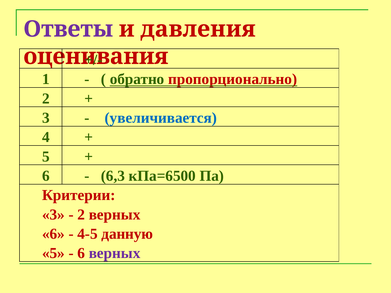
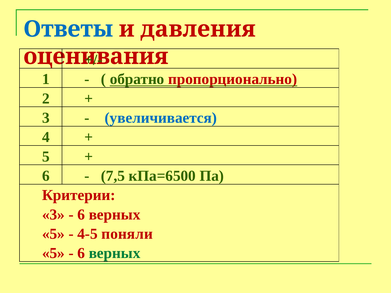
Ответы colour: purple -> blue (68, 29)
6,3: 6,3 -> 7,5 (113, 176)
2: 2 -> 6 (81, 215)
6: 6 -> 5 (53, 234)
данную: данную -> поняли (127, 234)
верных colour: purple -> green (115, 253)
